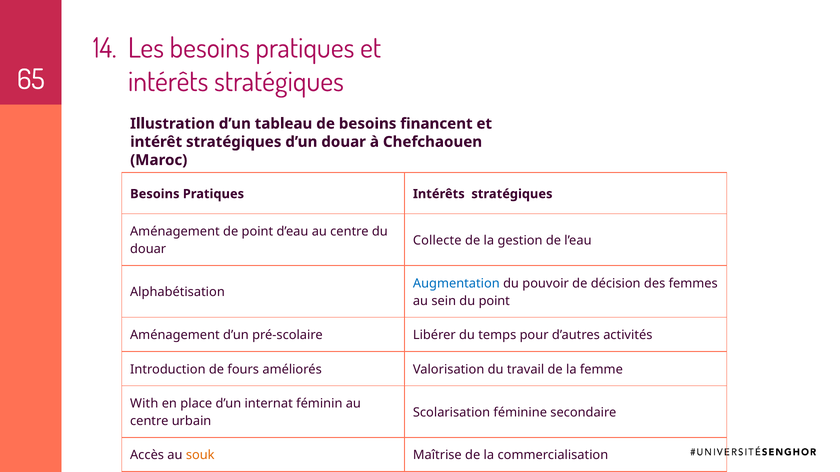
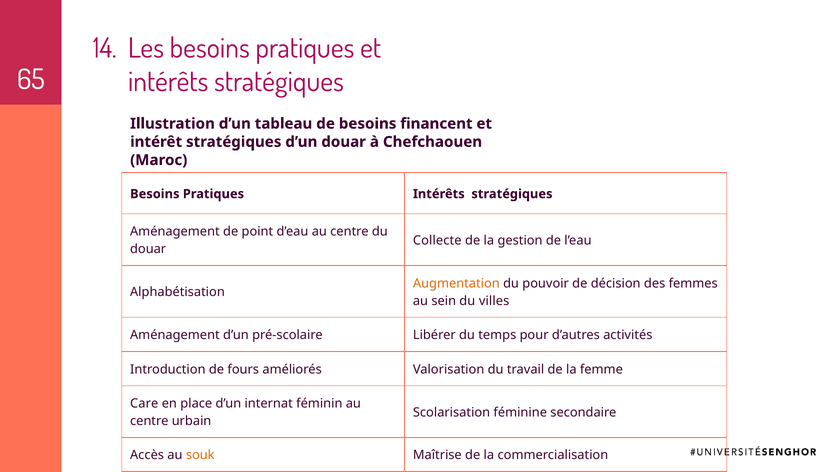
Augmentation colour: blue -> orange (456, 284)
du point: point -> villes (494, 301)
With: With -> Care (144, 404)
